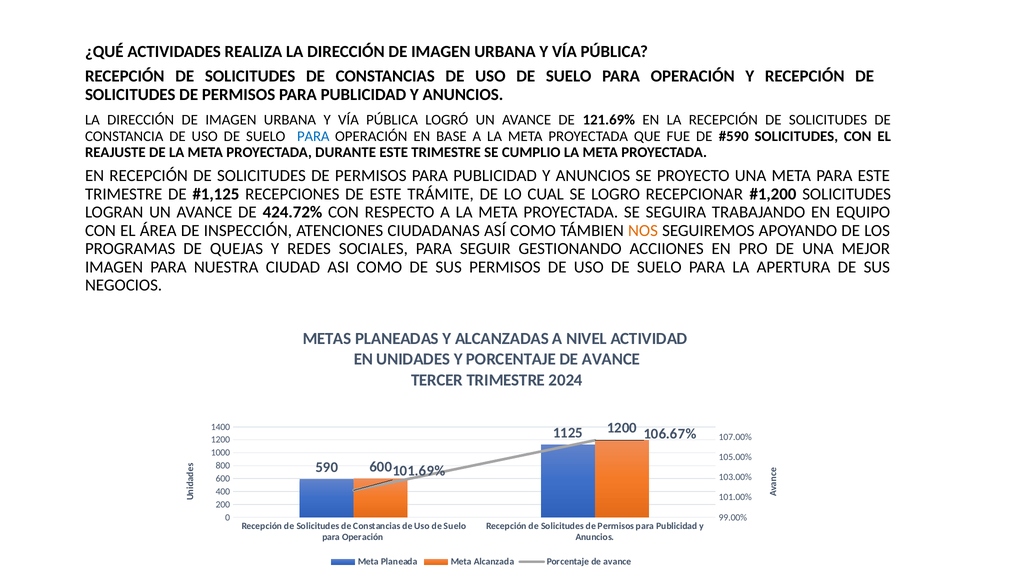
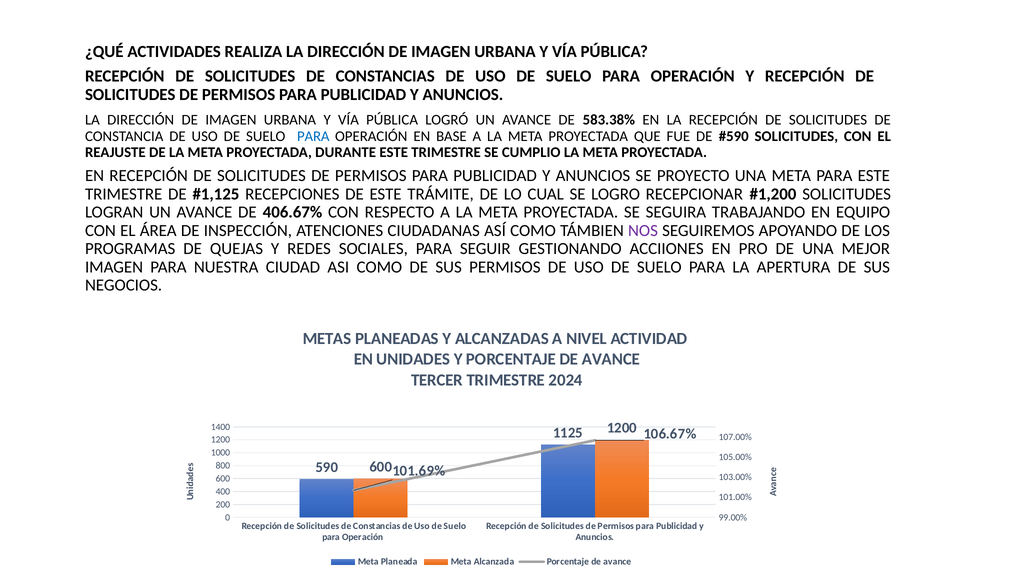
121.69%: 121.69% -> 583.38% (609, 120)
424.72%: 424.72% -> 406.67% (292, 212)
NOS colour: orange -> purple (643, 230)
